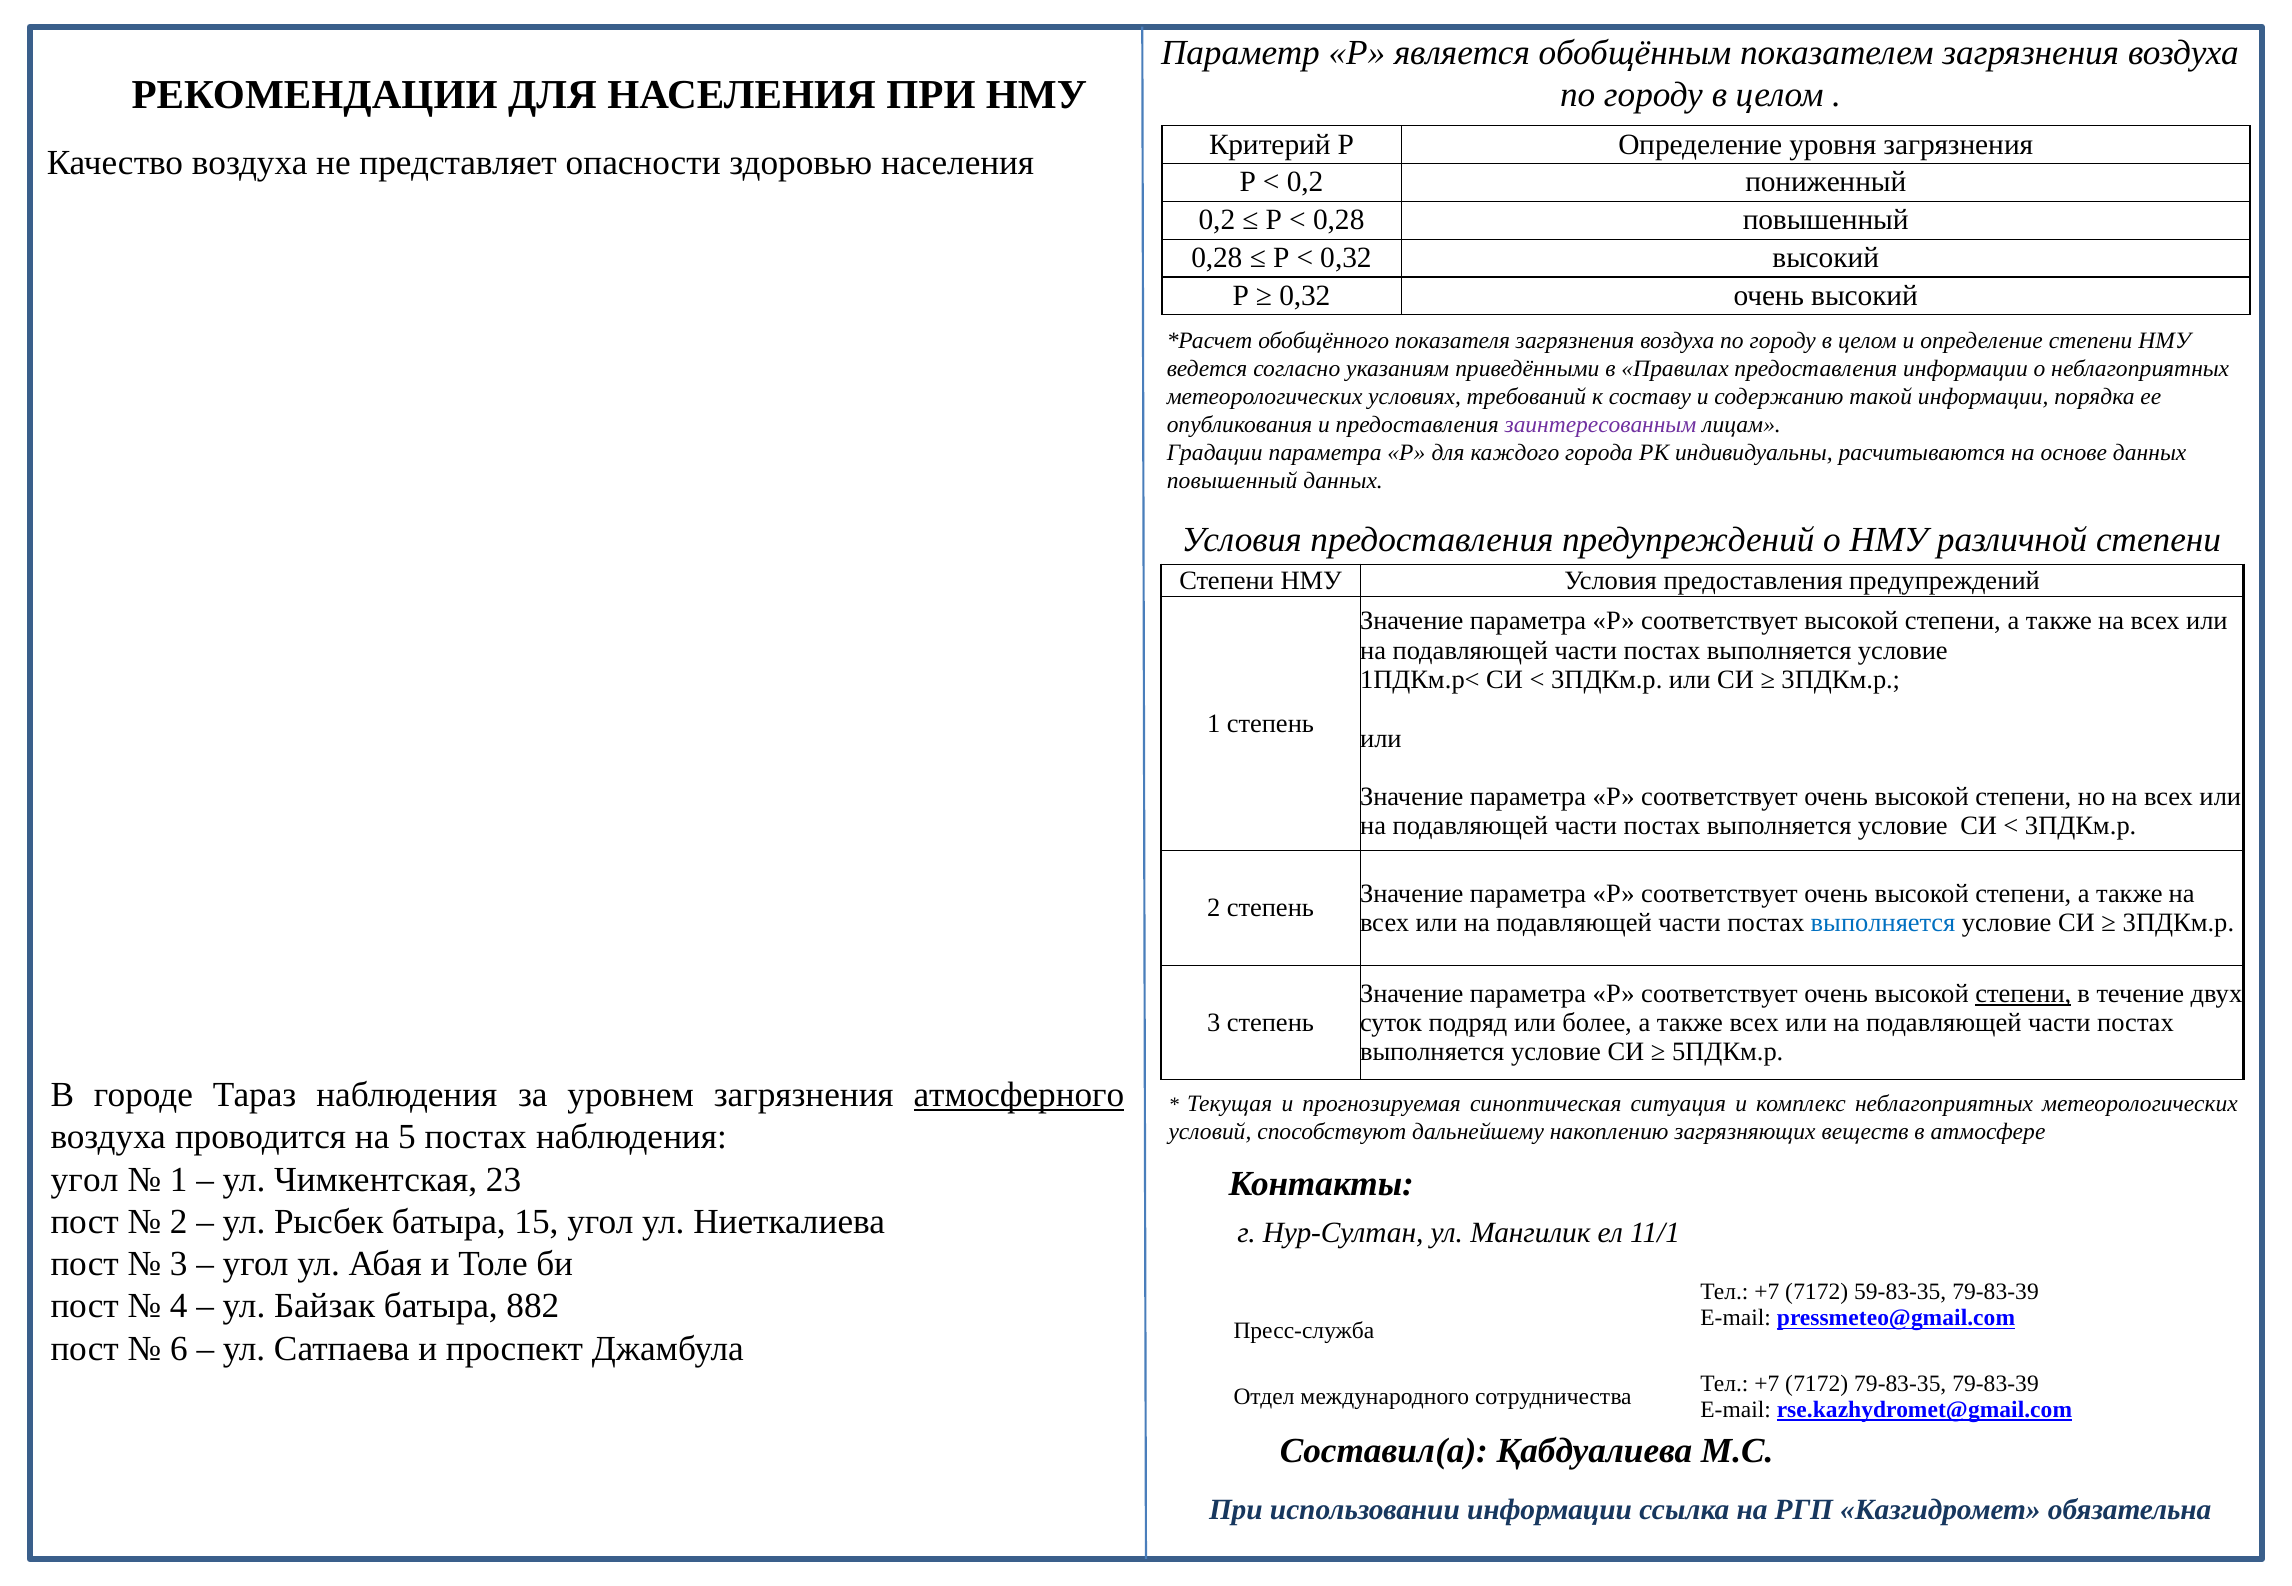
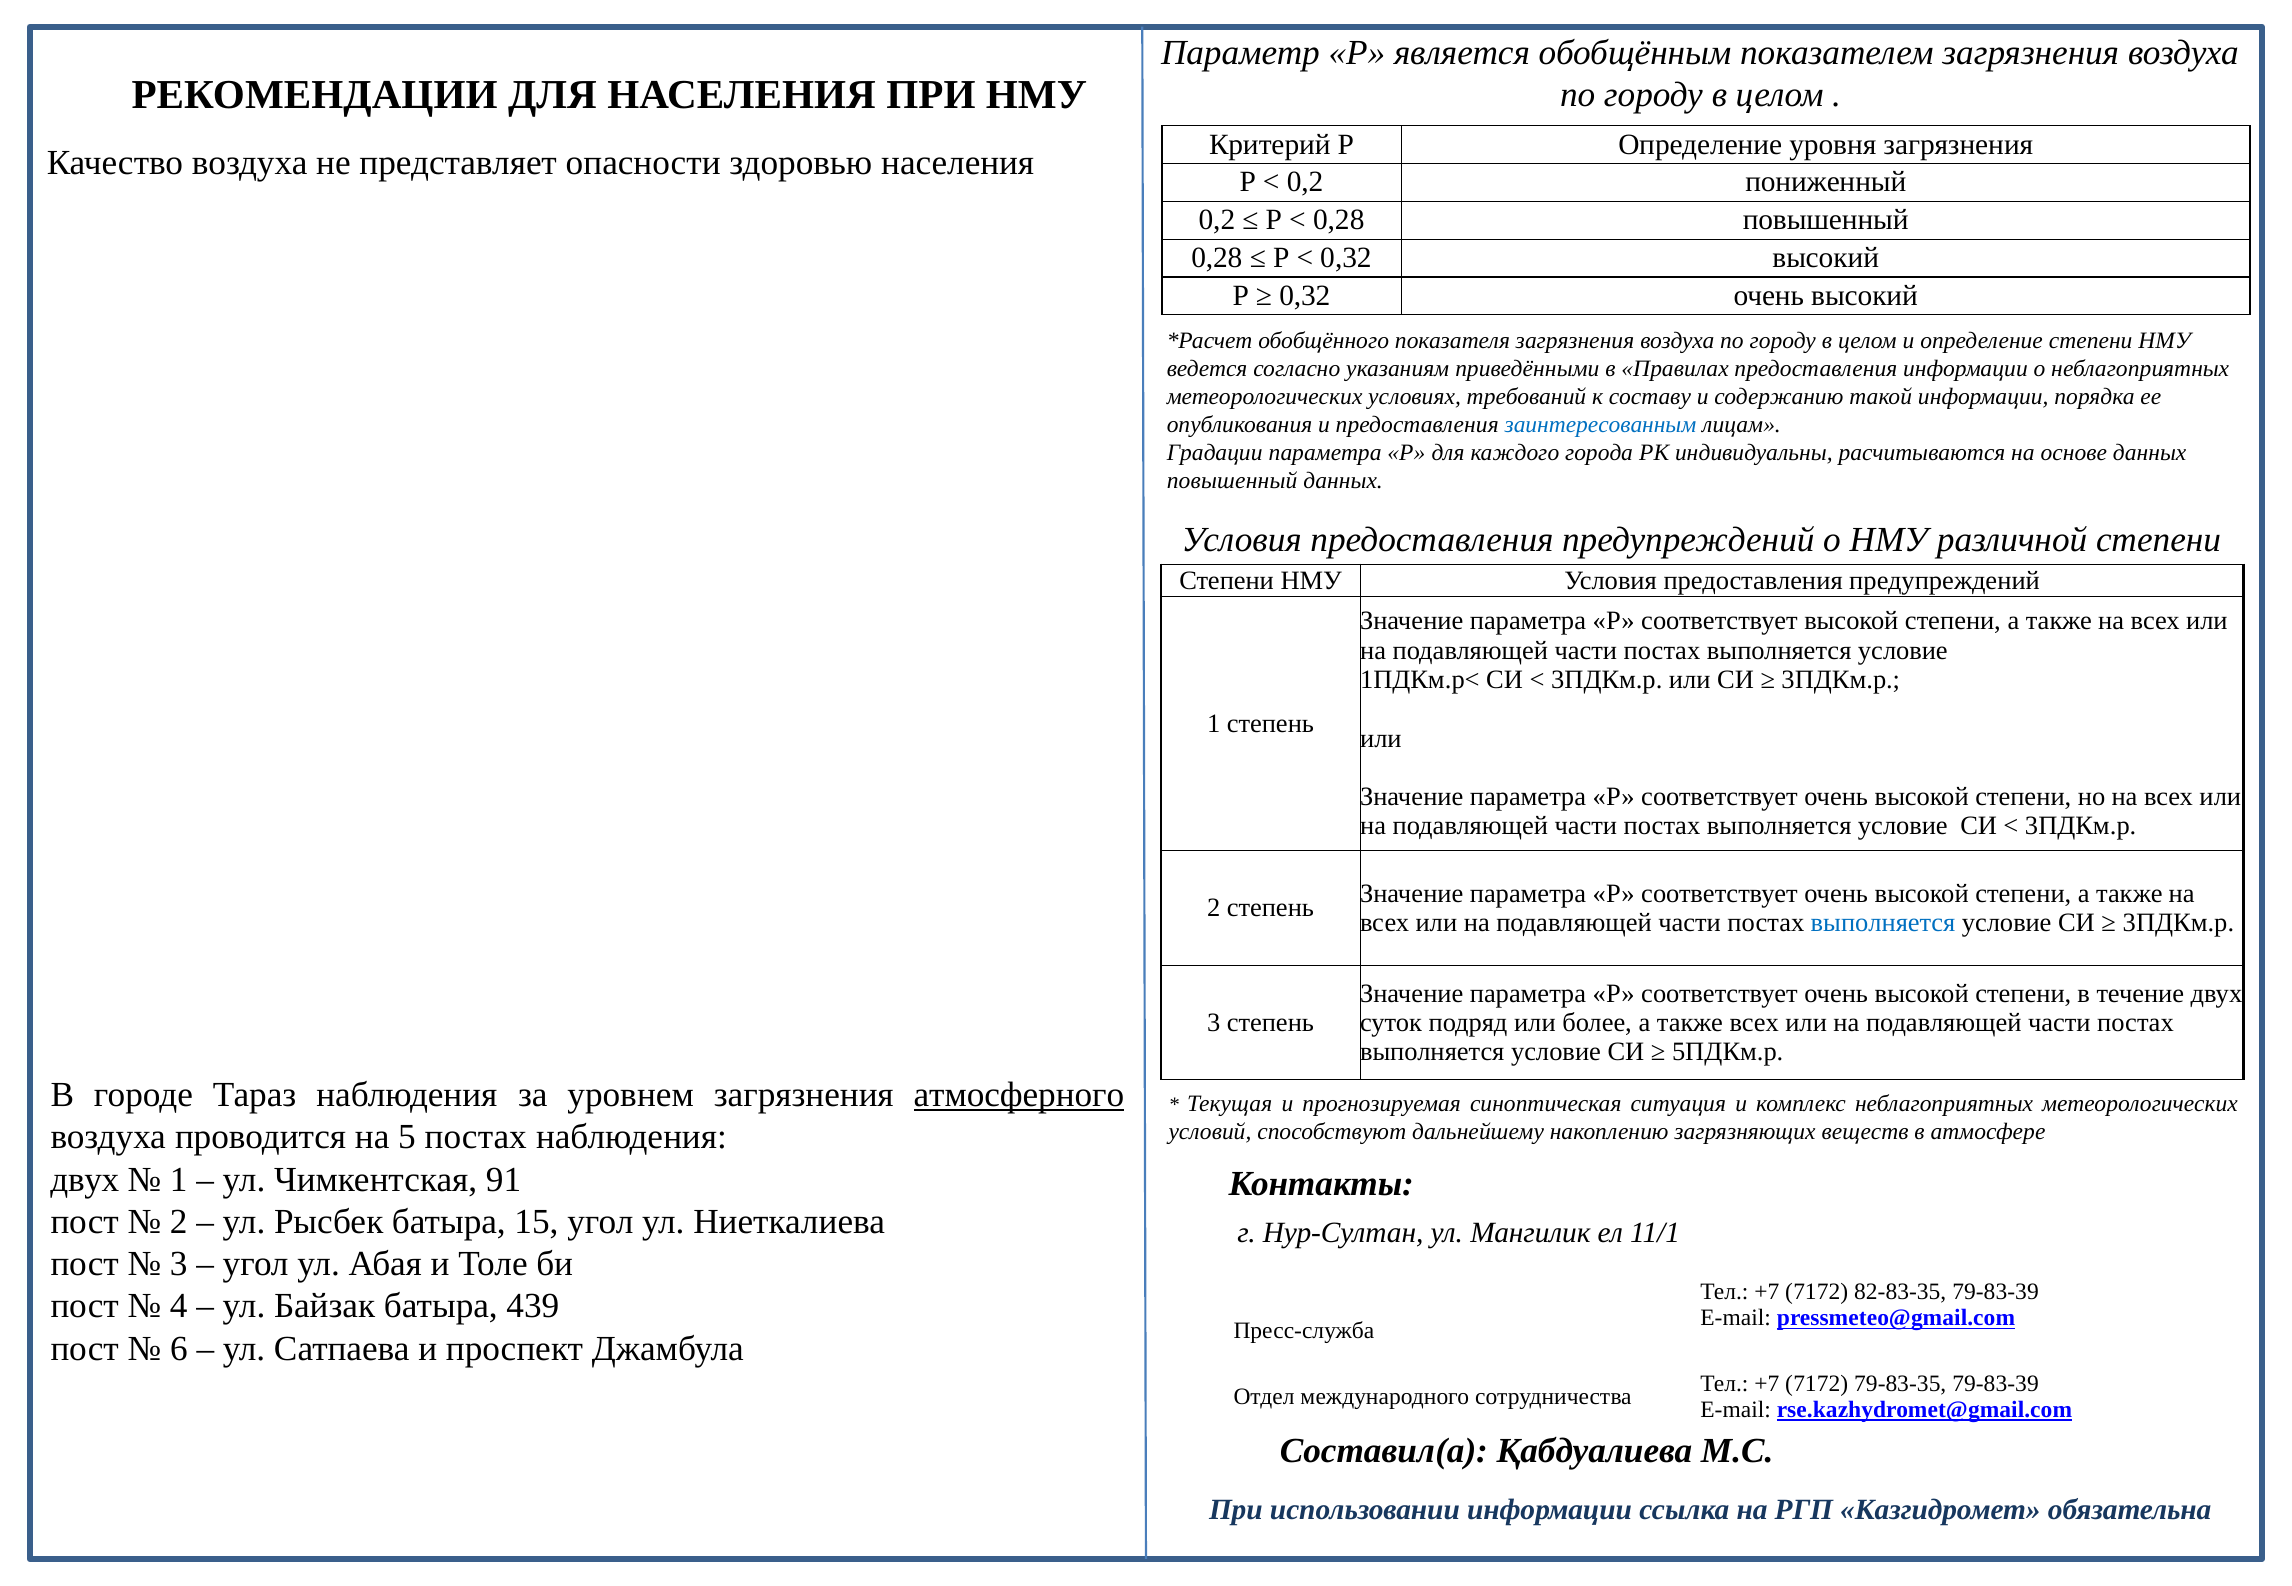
заинтересованным colour: purple -> blue (1600, 425)
степени underline: present -> none (2023, 994)
угол: угол -> двух (85, 1180)
23: 23 -> 91 (504, 1180)
59-83-35: 59-83-35 -> 82-83-35 (1900, 1293)
882: 882 -> 439 (533, 1307)
